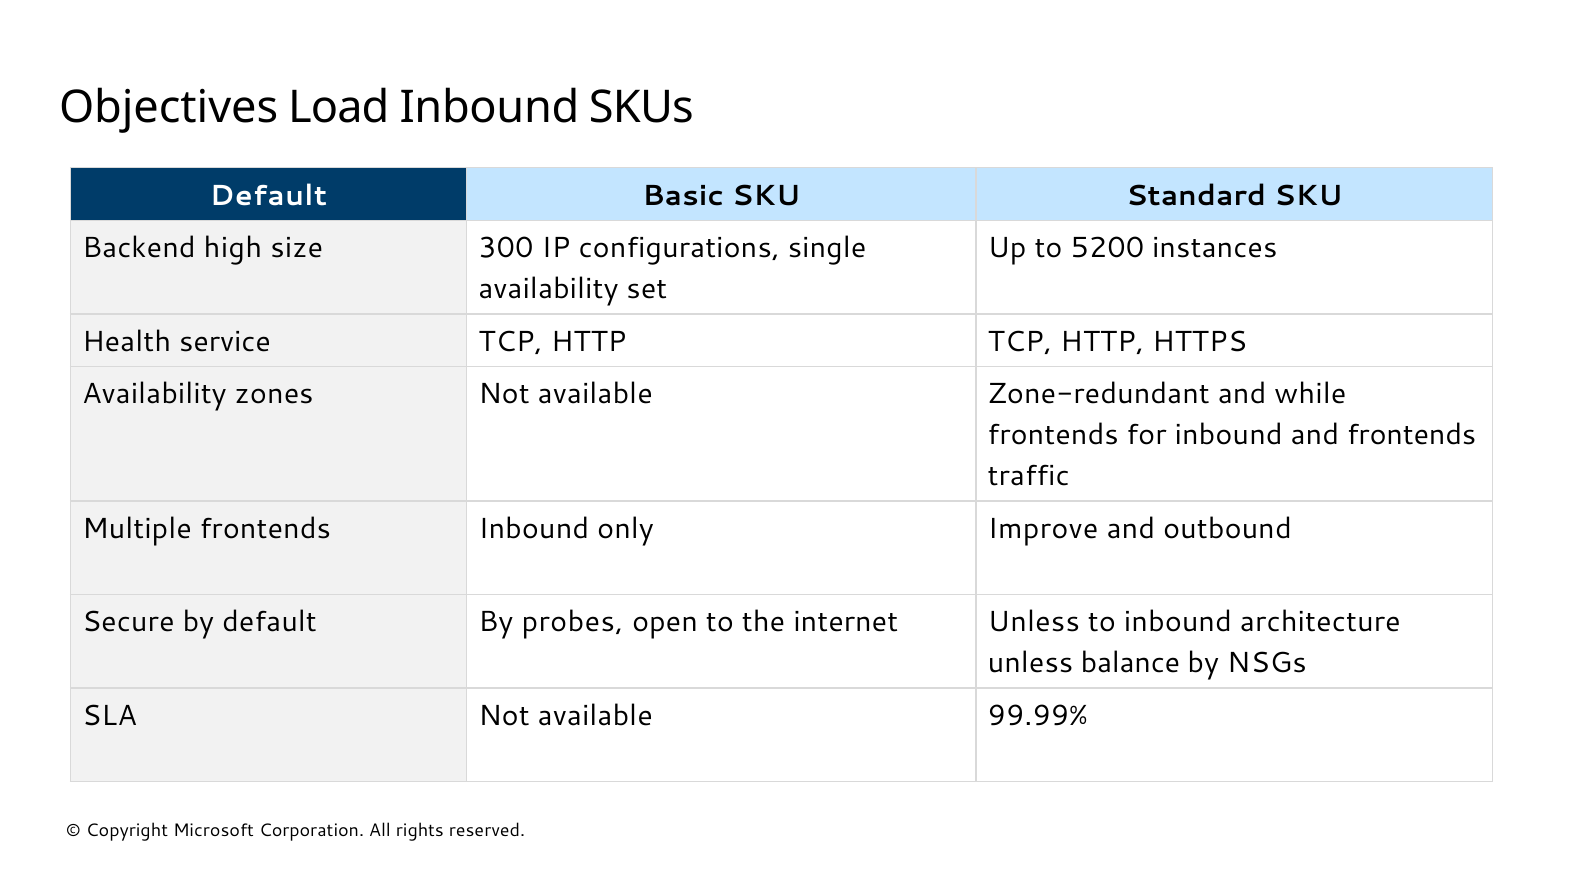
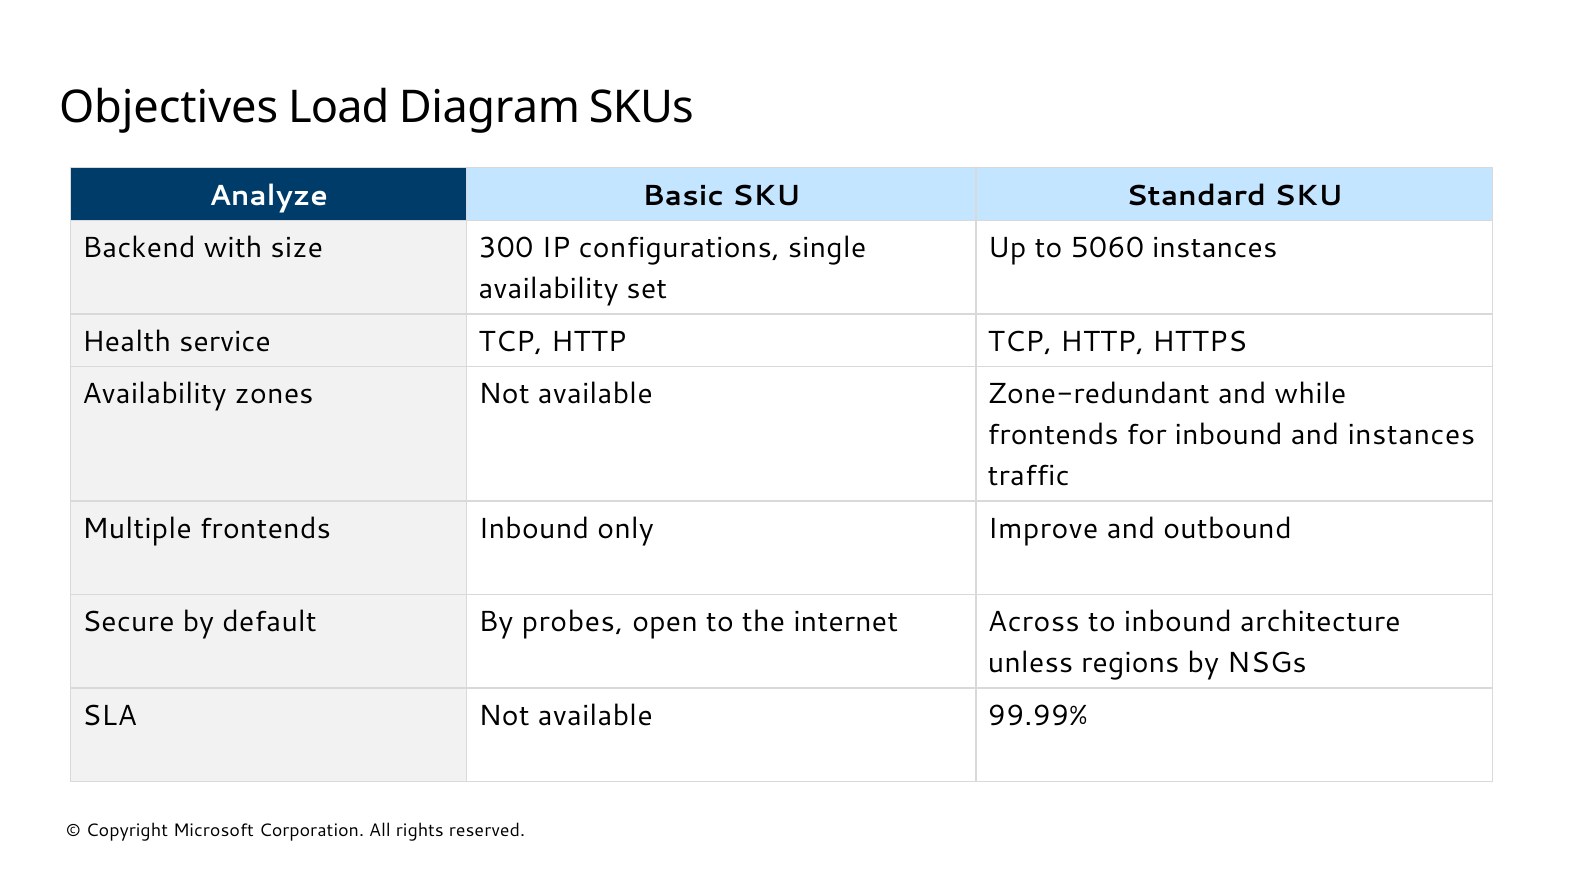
Load Inbound: Inbound -> Diagram (489, 108)
Default: Default -> Analyze (269, 196)
high: high -> with (233, 248)
5200: 5200 -> 5060 (1107, 248)
and frontends: frontends -> instances (1411, 436)
internet Unless: Unless -> Across (1034, 623)
balance: balance -> regions (1130, 664)
